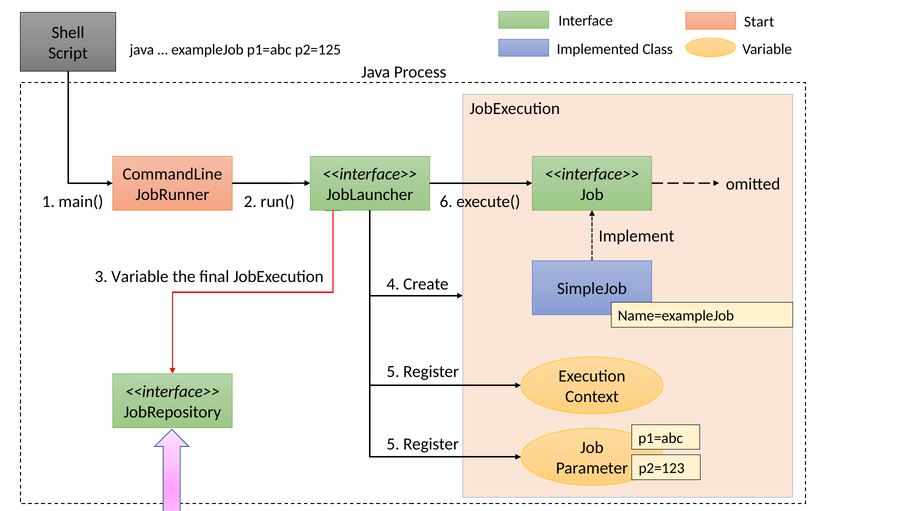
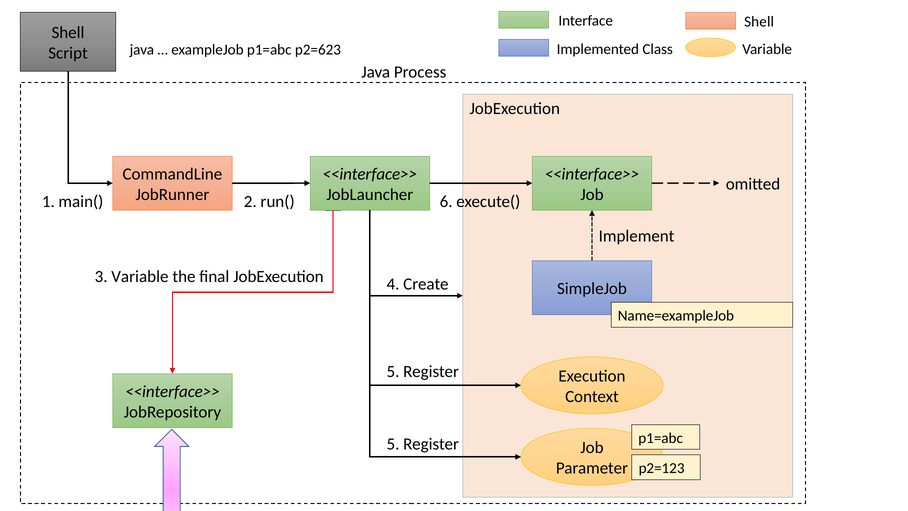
Start: Start -> Shell (759, 22)
p2=125: p2=125 -> p2=623 (318, 50)
